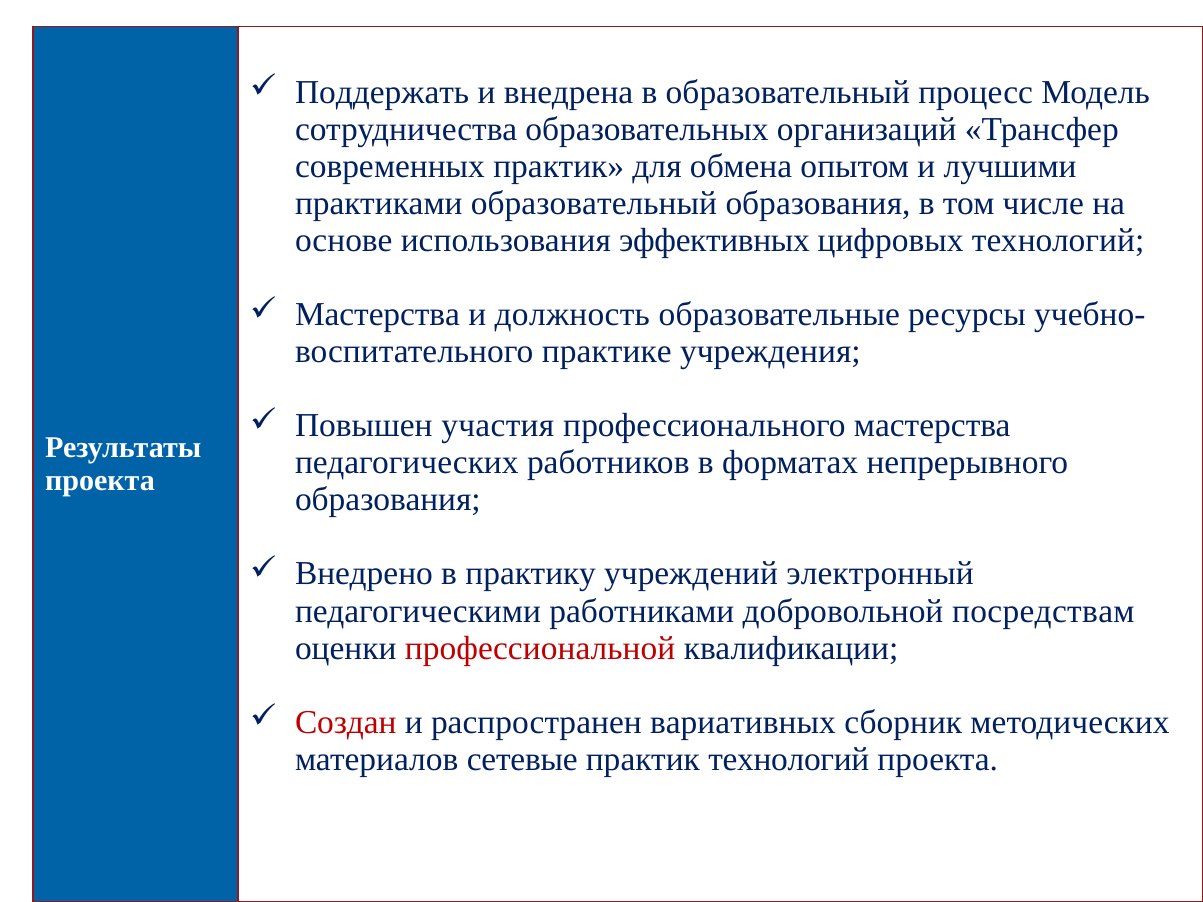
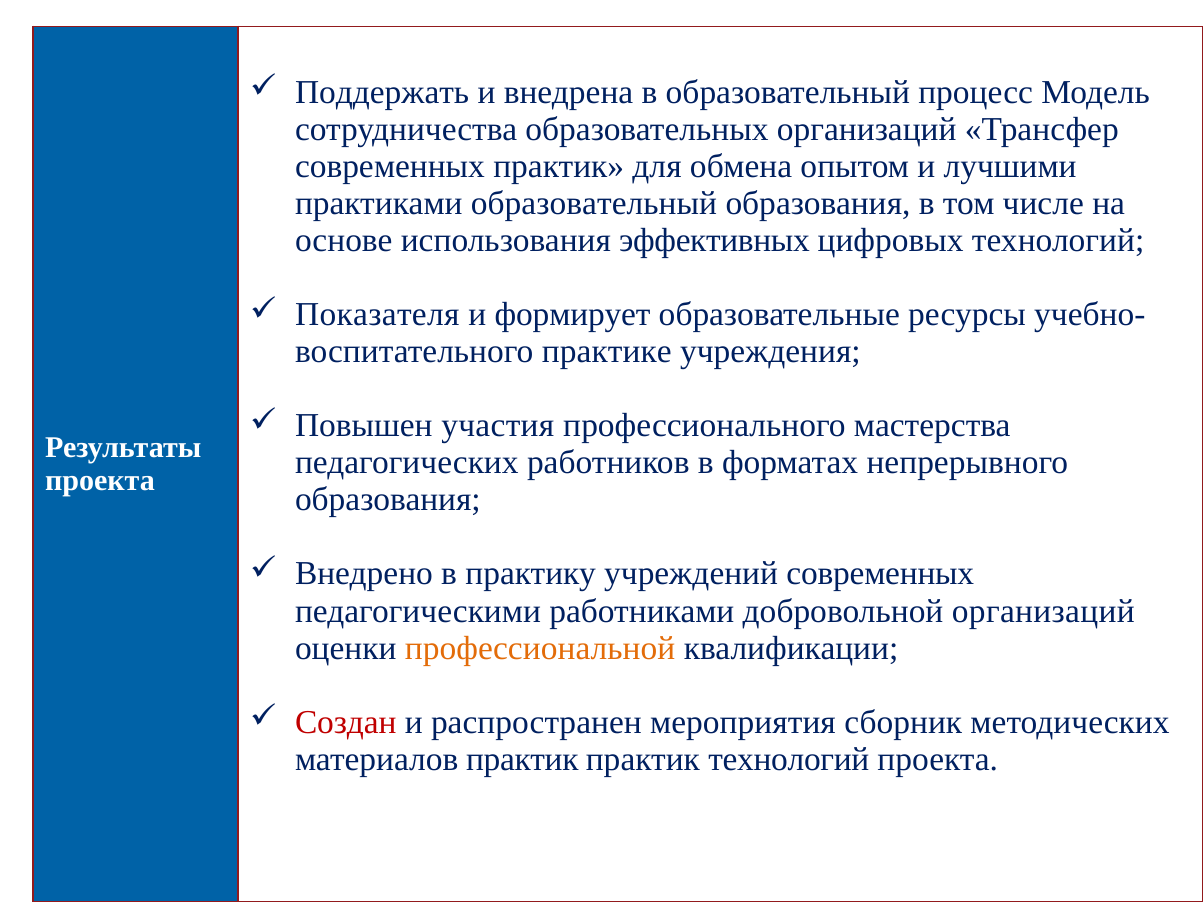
Мастерства: Мастерства -> Показателя (377, 315)
должность: должность -> формирует (573, 315)
учреждений электронный: электронный -> современных (880, 574)
добровольной посредствам: посредствам -> организаций (1043, 611)
профессиональной colour: red -> orange (540, 648)
вариативных: вариативных -> мероприятия (743, 722)
материалов сетевые: сетевые -> практик (522, 760)
